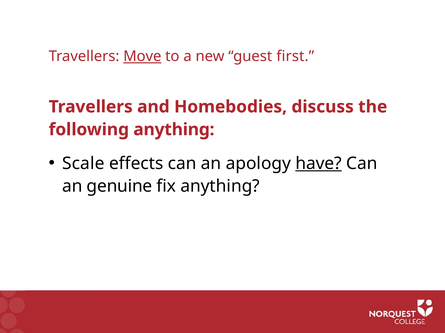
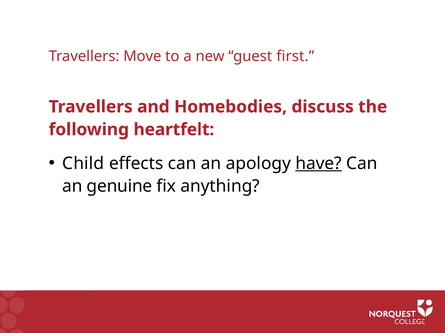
Move underline: present -> none (142, 57)
following anything: anything -> heartfelt (174, 130)
Scale: Scale -> Child (83, 164)
